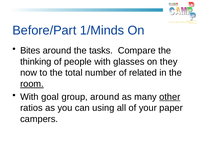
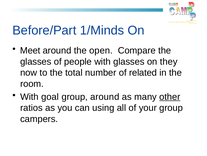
Bites: Bites -> Meet (30, 50)
tasks: tasks -> open (101, 50)
thinking: thinking -> glasses (36, 61)
room underline: present -> none (32, 83)
your paper: paper -> group (171, 107)
